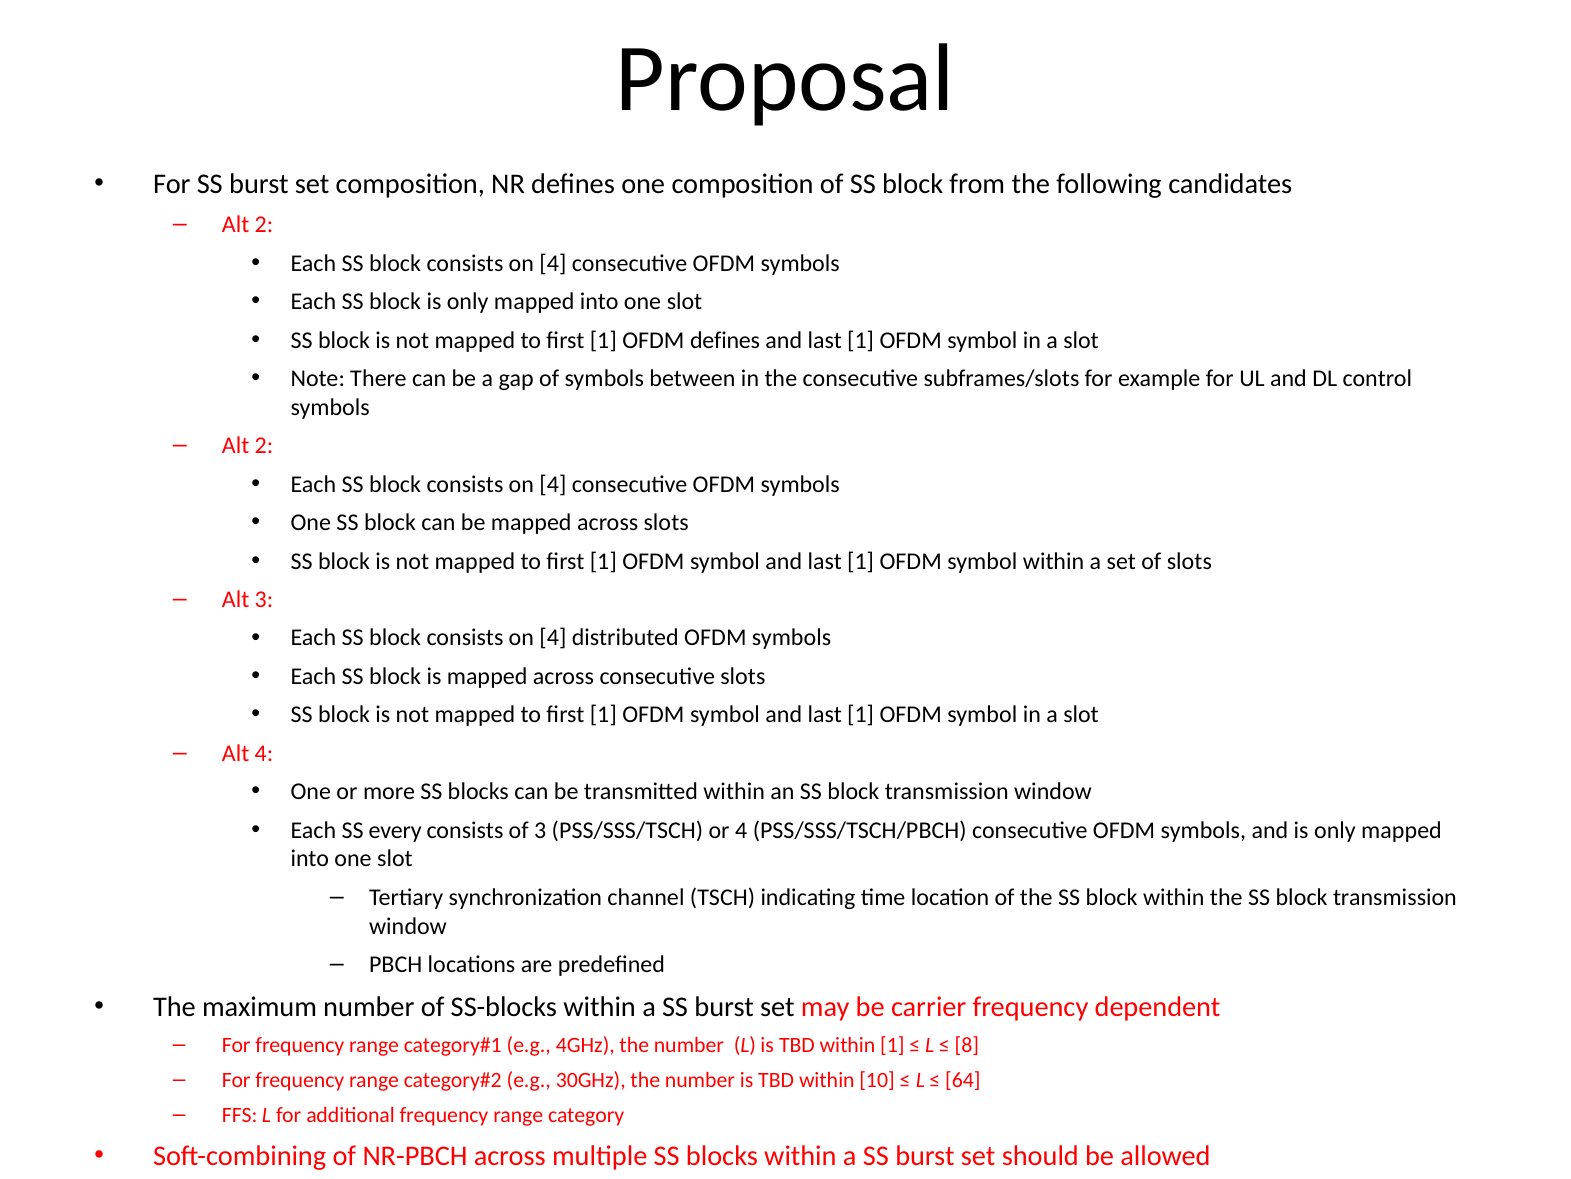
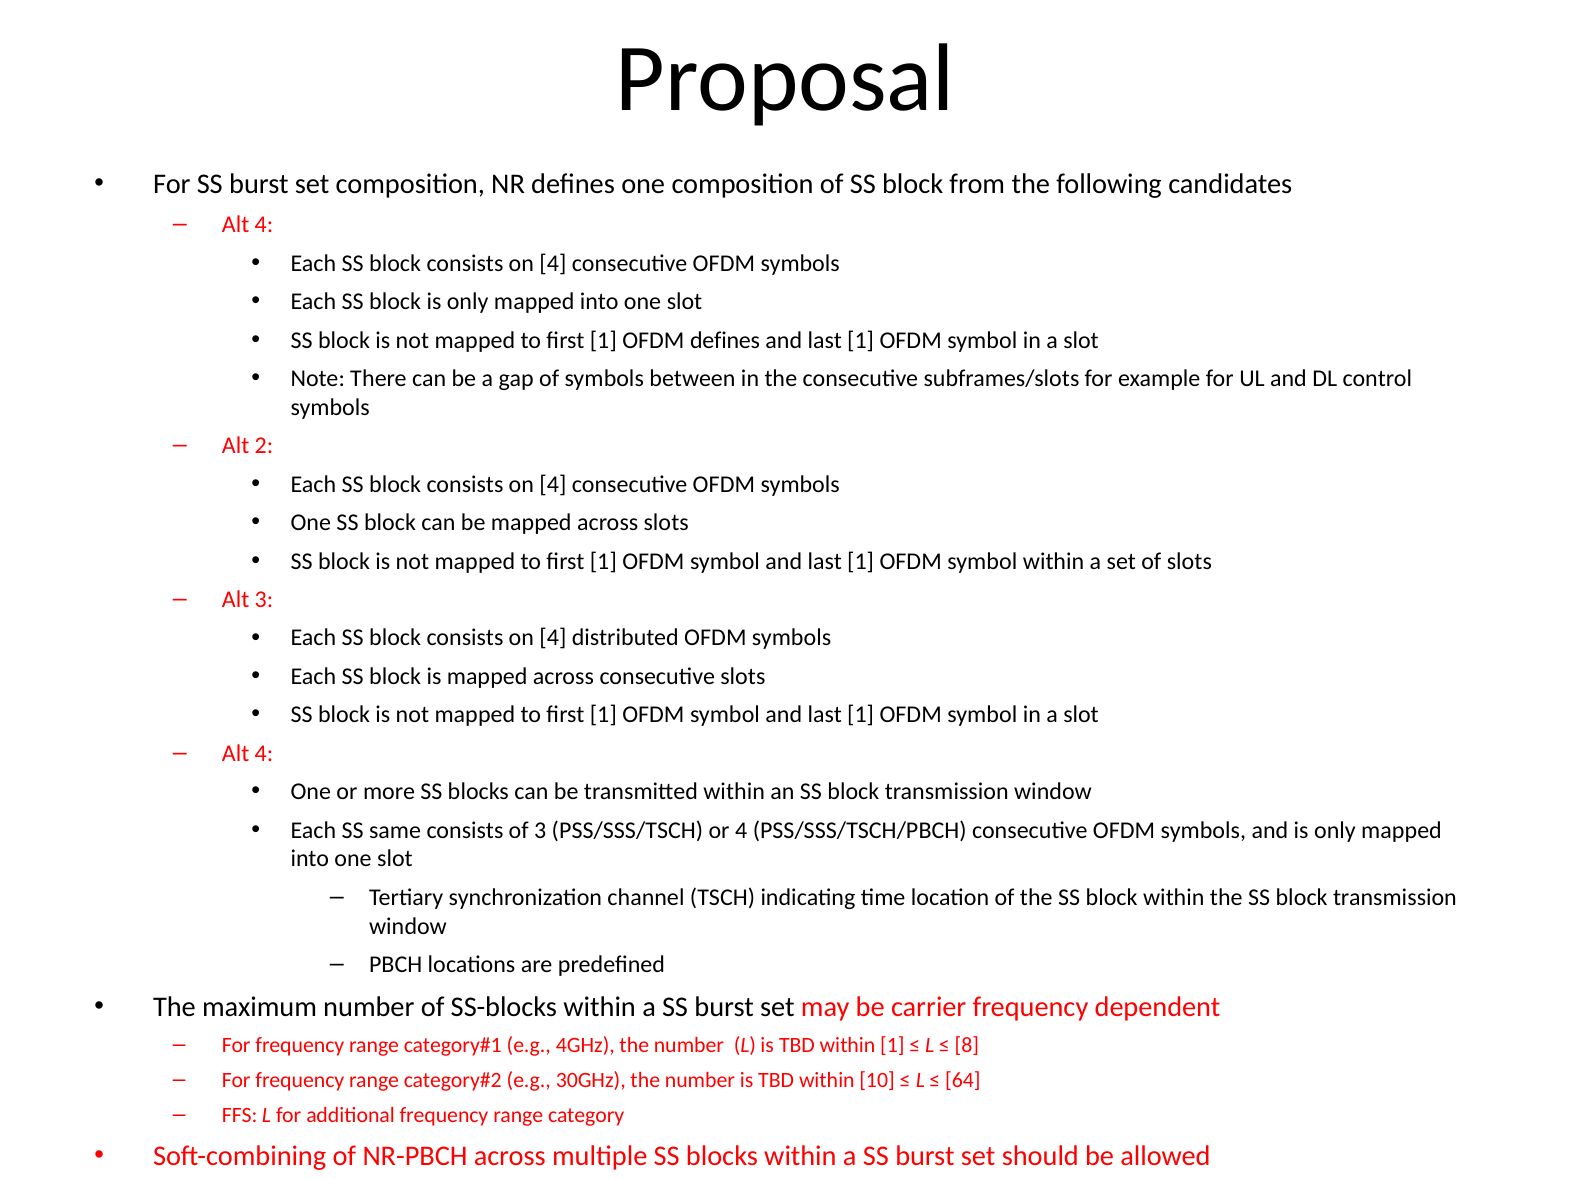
2: 2 -> 4 (264, 225)
every: every -> same (395, 830)
